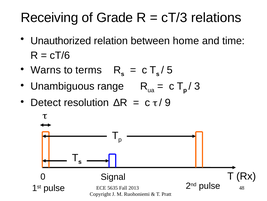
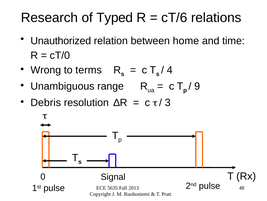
Receiving: Receiving -> Research (49, 18)
Grade: Grade -> Typed (115, 18)
cT/3: cT/3 -> cT/6 (174, 18)
cT/6: cT/6 -> cT/0 (60, 55)
Warns: Warns -> Wrong (46, 70)
5: 5 -> 4 (170, 70)
3: 3 -> 9 (197, 86)
Detect: Detect -> Debris (46, 102)
9: 9 -> 3 (168, 102)
